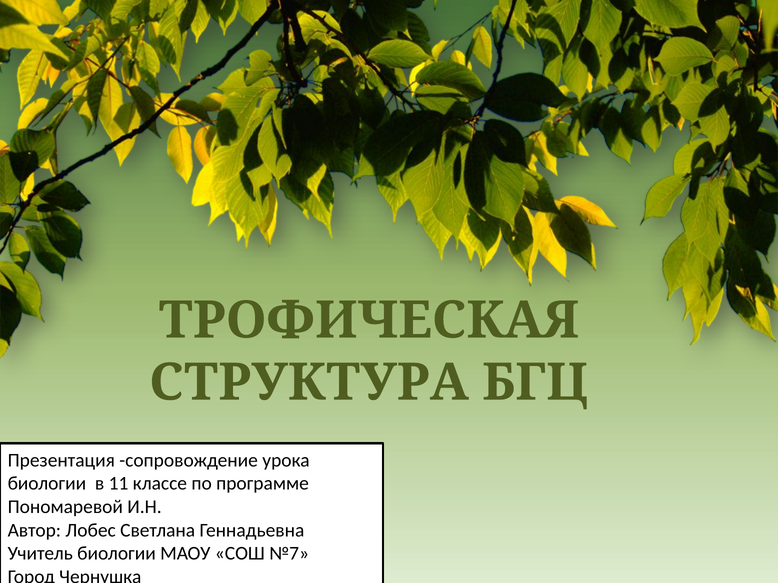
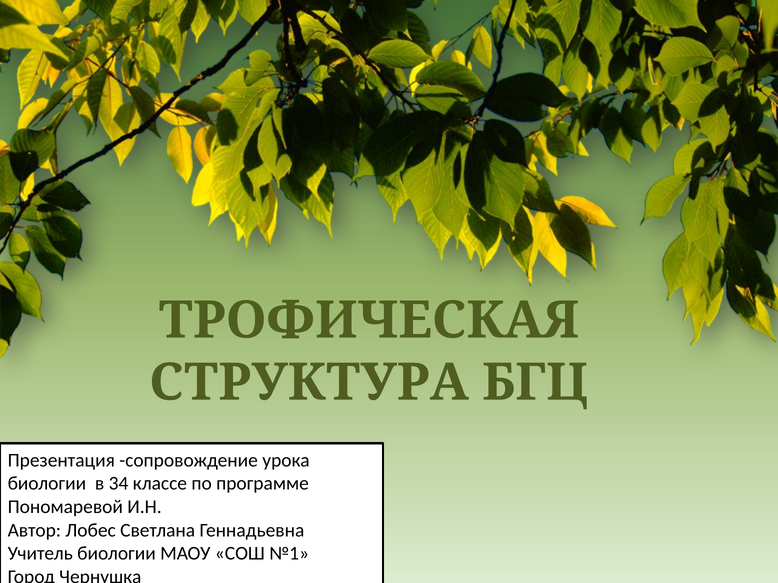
11: 11 -> 34 (119, 484)
№7: №7 -> №1 (289, 554)
